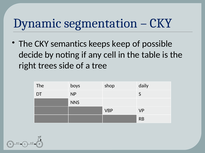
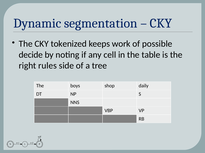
semantics: semantics -> tokenized (69, 44)
keep: keep -> work (121, 44)
trees: trees -> rules (47, 66)
